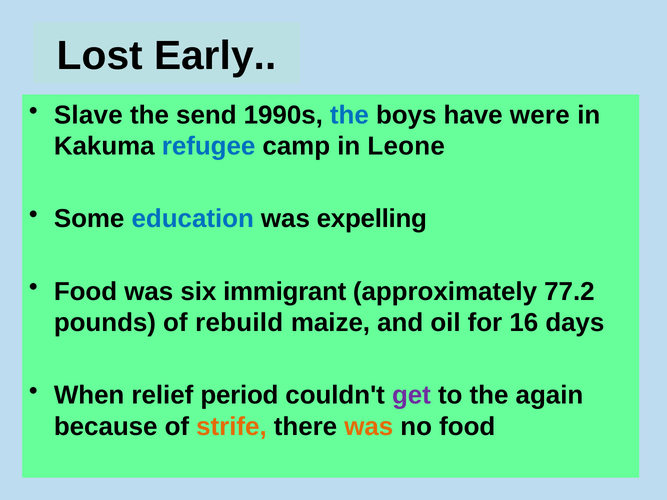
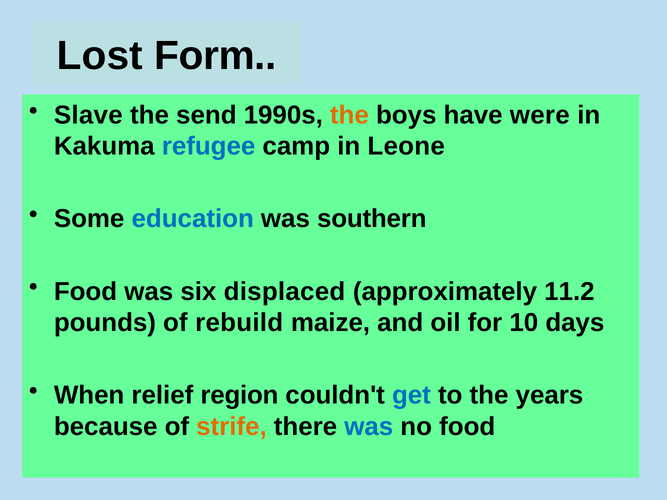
Early: Early -> Form (215, 56)
the colour: blue -> orange (349, 115)
expelling: expelling -> southern (372, 219)
immigrant: immigrant -> displaced (284, 292)
77.2: 77.2 -> 11.2 (569, 292)
16: 16 -> 10 (524, 323)
period: period -> region (239, 396)
get colour: purple -> blue (411, 396)
again: again -> years (549, 396)
was colour: orange -> blue (369, 427)
